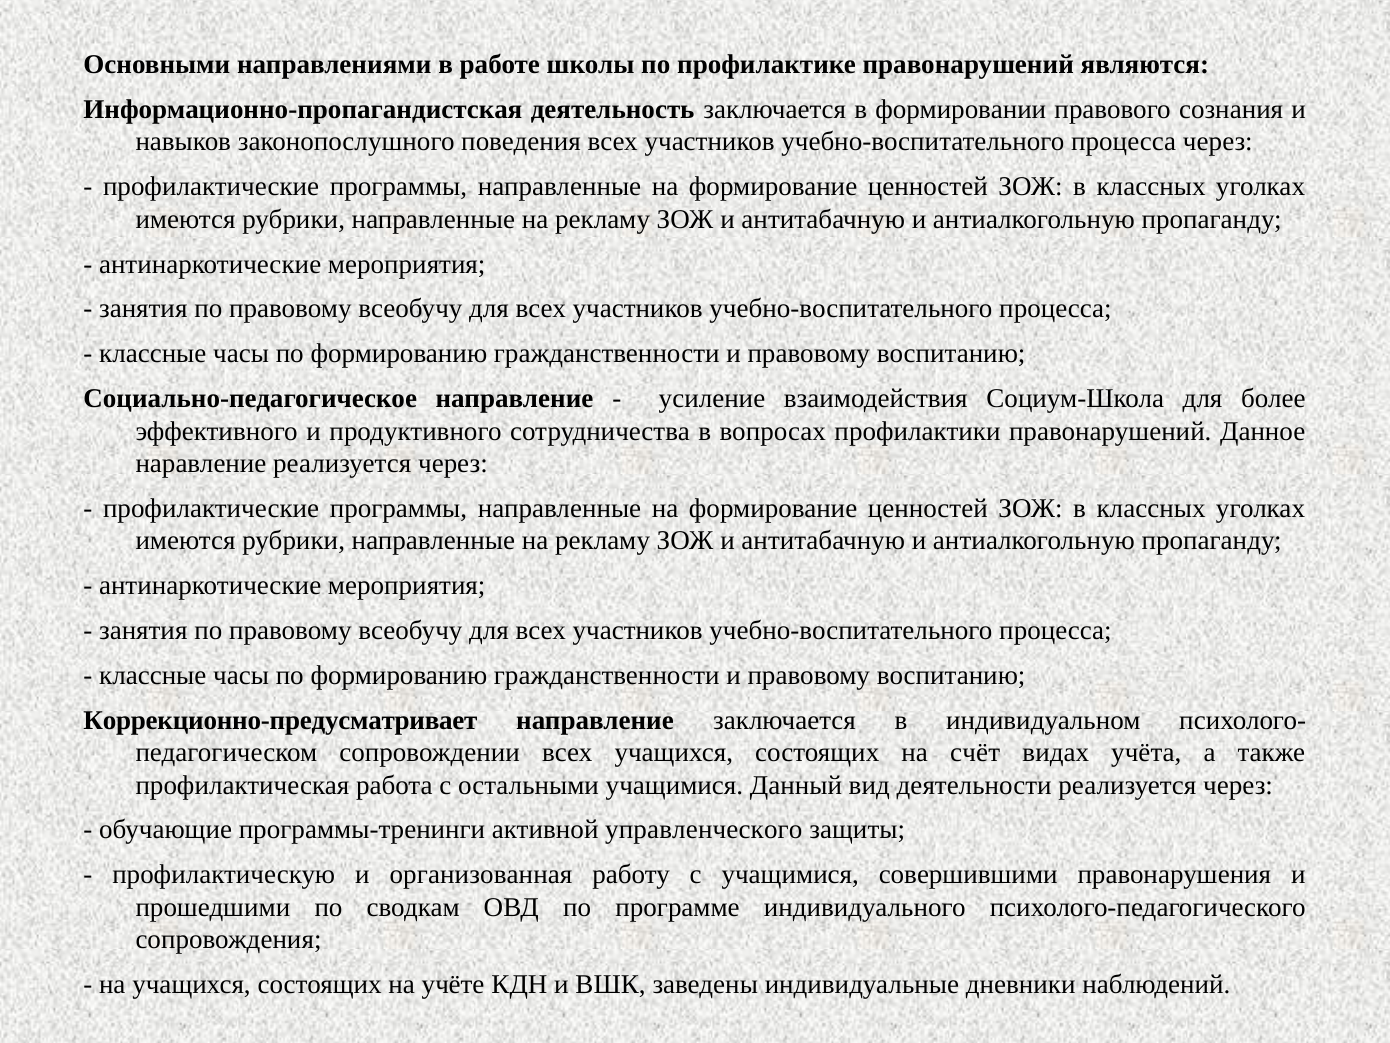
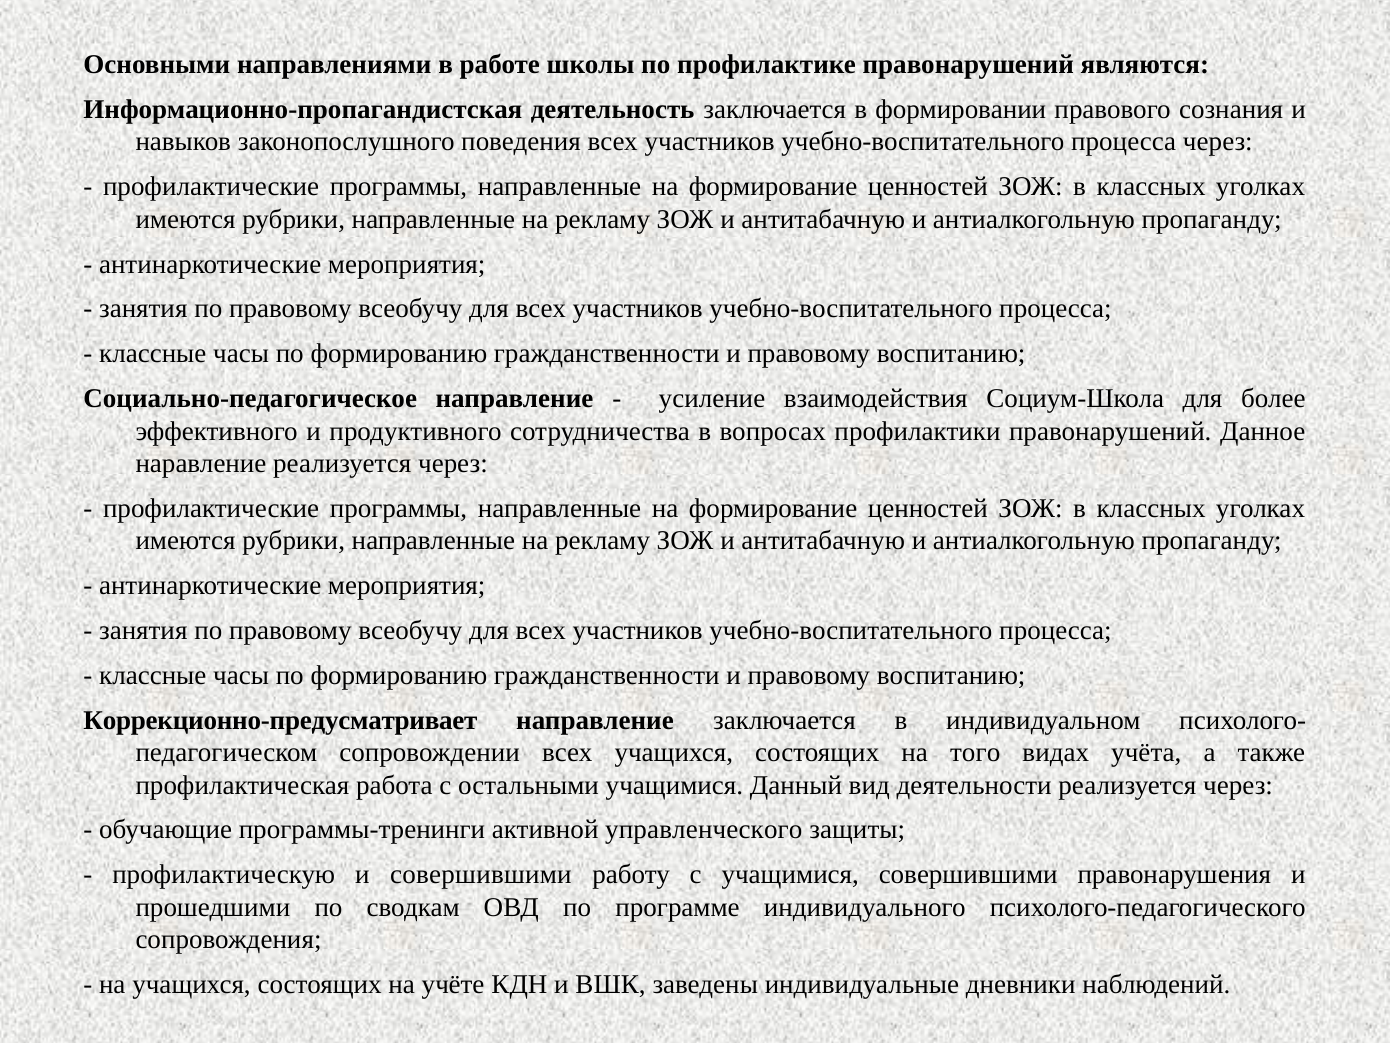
счёт: счёт -> того (975, 752)
и организованная: организованная -> совершившими (481, 874)
